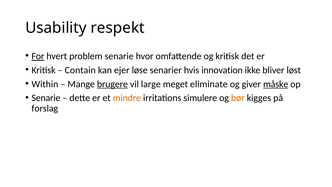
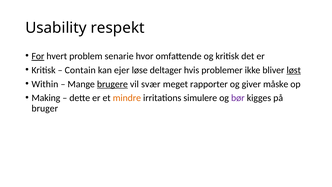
senarier: senarier -> deltager (166, 70)
innovation: innovation -> problemer (222, 70)
løst underline: none -> present (294, 70)
large: large -> svær (151, 84)
eliminate: eliminate -> rapporter (209, 84)
måske underline: present -> none (276, 84)
Senarie: Senarie -> Making (46, 98)
bør colour: orange -> purple (238, 98)
forslag: forslag -> bruger (45, 108)
